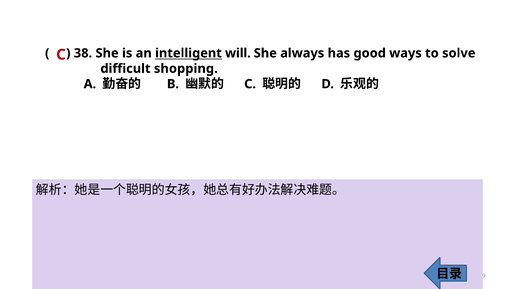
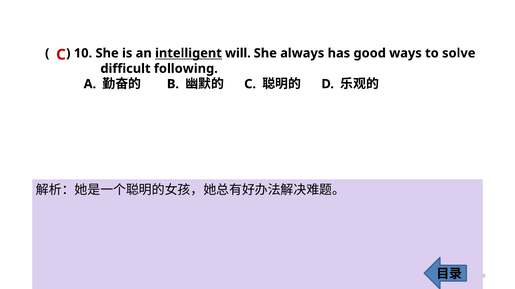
38: 38 -> 10 (83, 53)
shopping: shopping -> following (186, 69)
